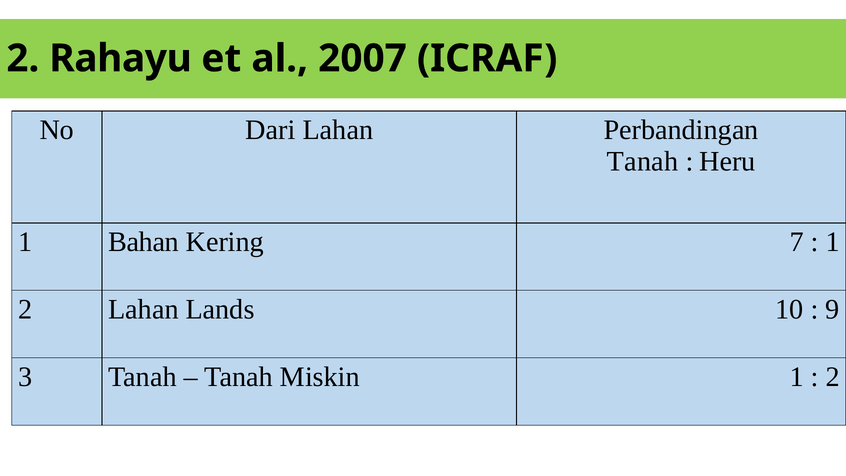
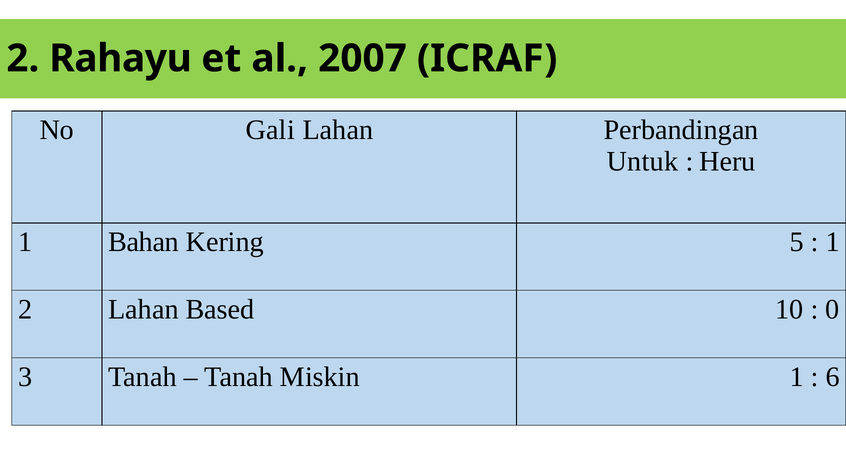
Dari: Dari -> Gali (270, 130)
Tanah: Tanah -> Untuk (643, 161)
7: 7 -> 5 (797, 242)
Lands: Lands -> Based (220, 309)
9: 9 -> 0 (832, 309)
2: 2 -> 6 (833, 377)
